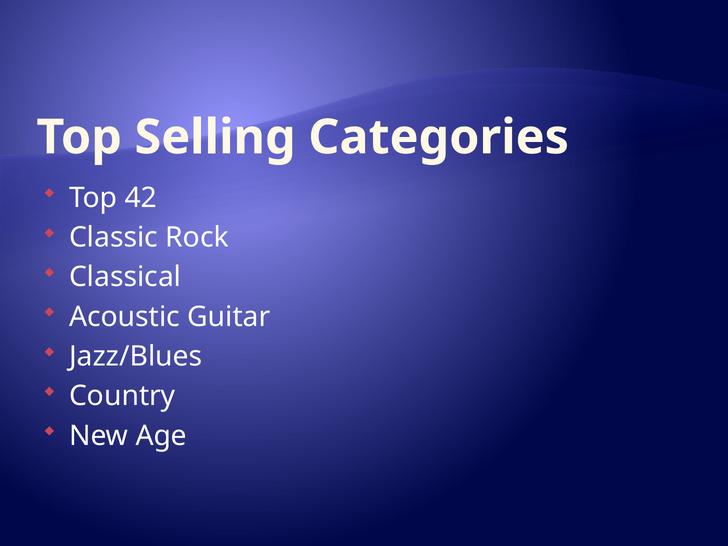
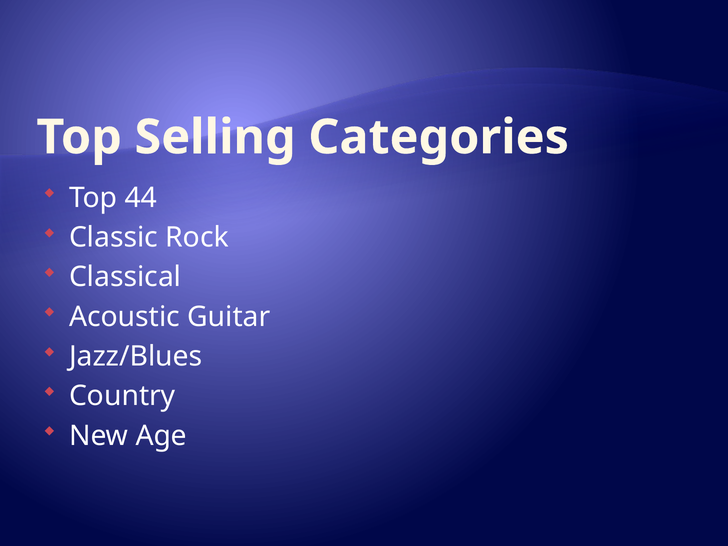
42: 42 -> 44 (141, 198)
